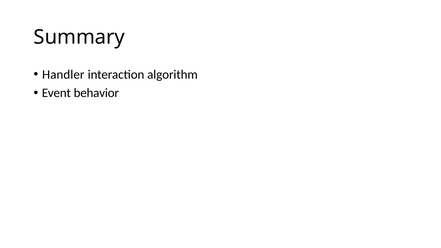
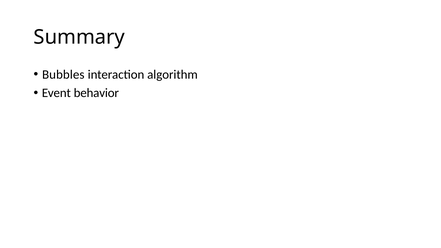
Handler: Handler -> Bubbles (63, 75)
